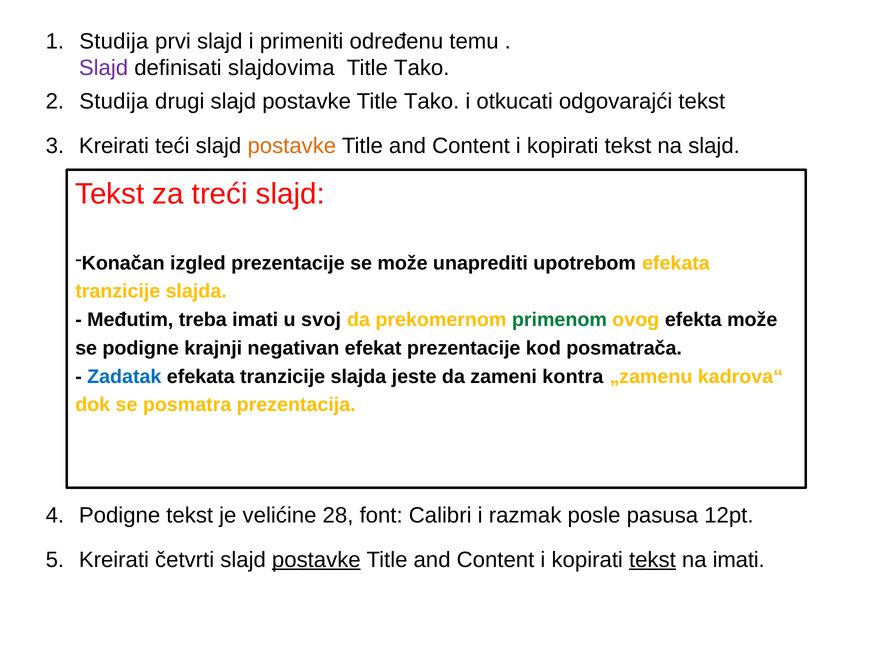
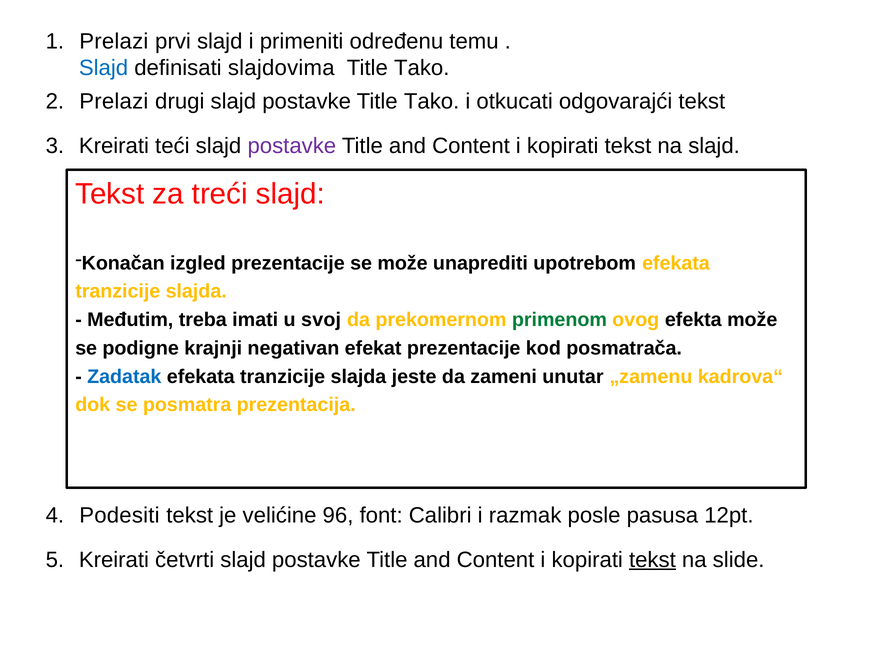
Studija: Studija -> Prelazi (114, 41)
Slajd colour: purple -> blue (104, 68)
Studija: Studija -> Prelazi (114, 102)
postavke colour: orange -> purple (292, 146)
kontra: kontra -> unutar (573, 377)
Podigne: Podigne -> Podesiti (119, 516)
28: 28 -> 96 (338, 516)
postavke underline: present -> none (316, 560)
na imati: imati -> slide (739, 560)
